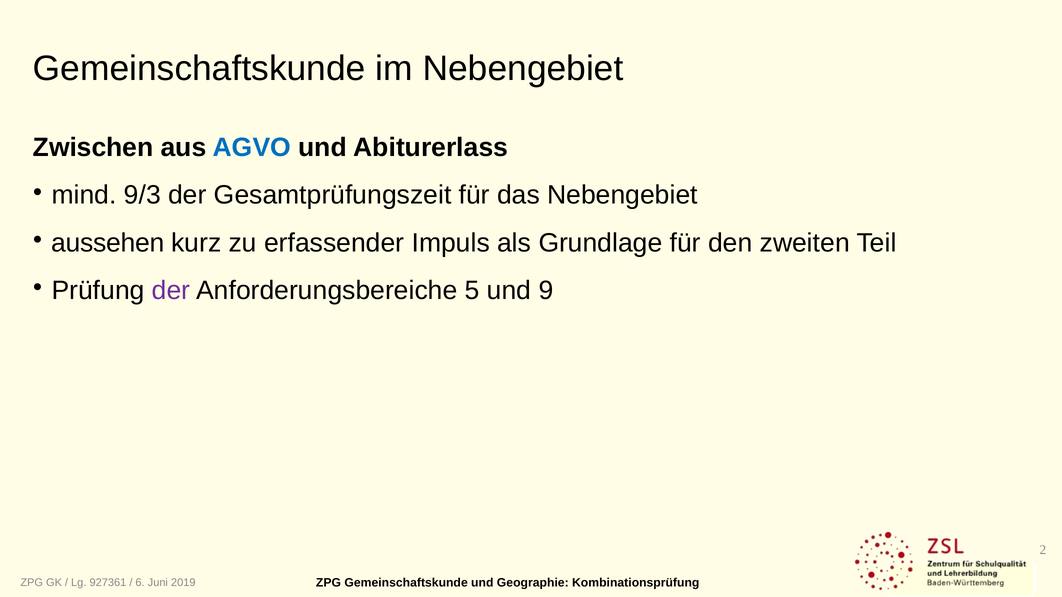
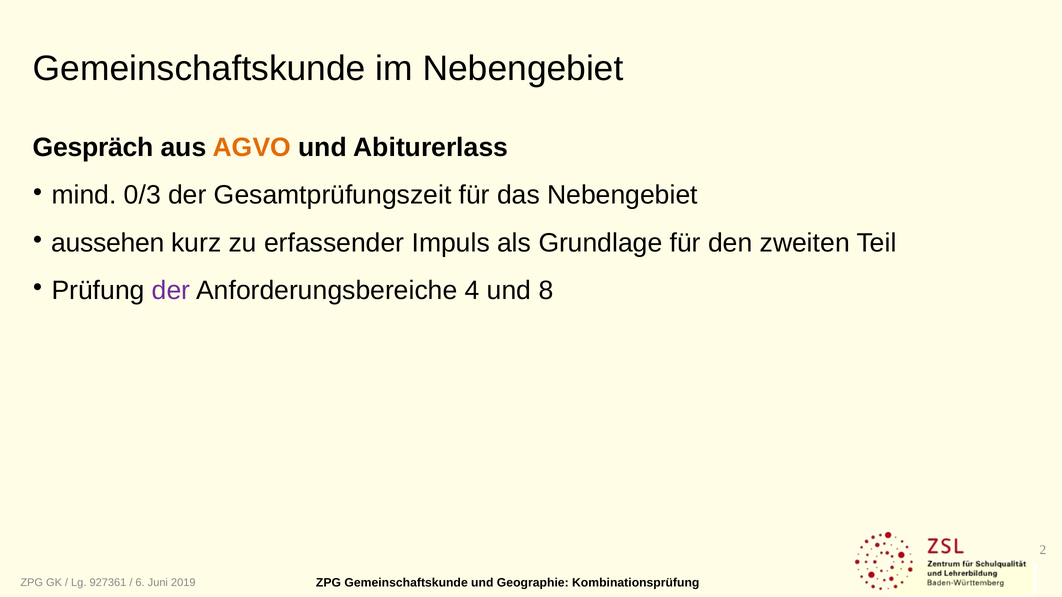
Zwischen: Zwischen -> Gespräch (93, 147)
AGVO colour: blue -> orange (252, 147)
9/3: 9/3 -> 0/3 (142, 195)
5: 5 -> 4 (472, 291)
9: 9 -> 8 (546, 291)
